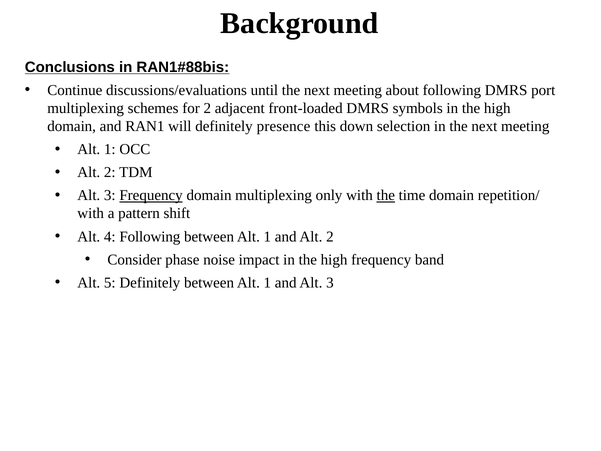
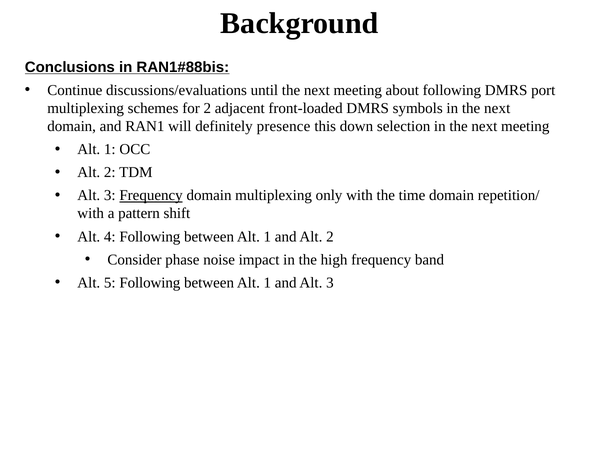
symbols in the high: high -> next (497, 108)
the underline: present -> none (386, 195)
5 Definitely: Definitely -> Following (150, 283)
